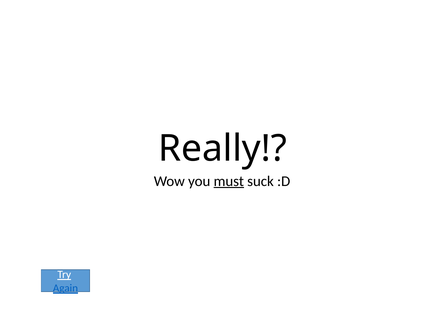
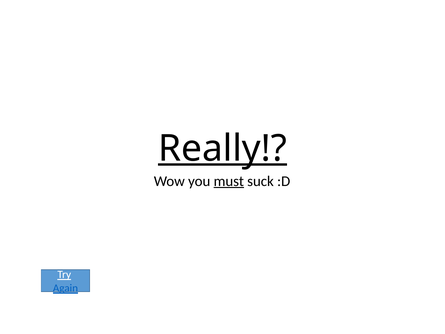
Really underline: none -> present (222, 148)
